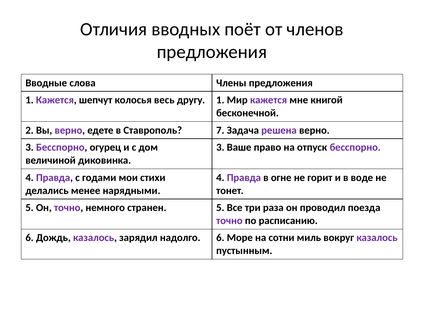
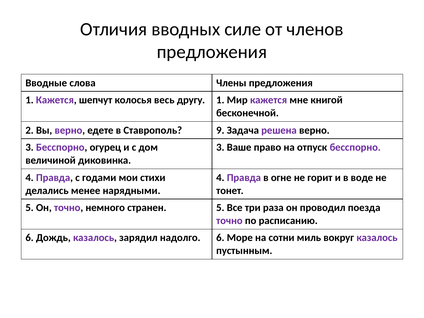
поёт: поёт -> силе (243, 29)
7: 7 -> 9 (220, 130)
